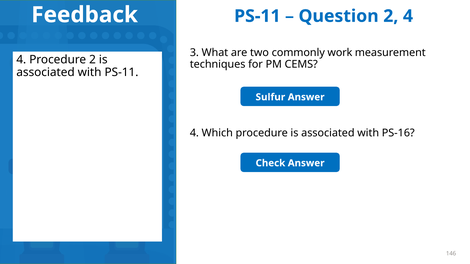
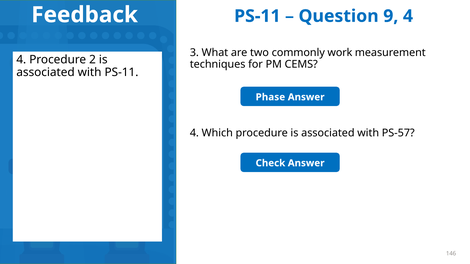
Question 2: 2 -> 9 (391, 16)
Sulfur: Sulfur -> Phase (270, 97)
PS-16: PS-16 -> PS-57 (398, 133)
